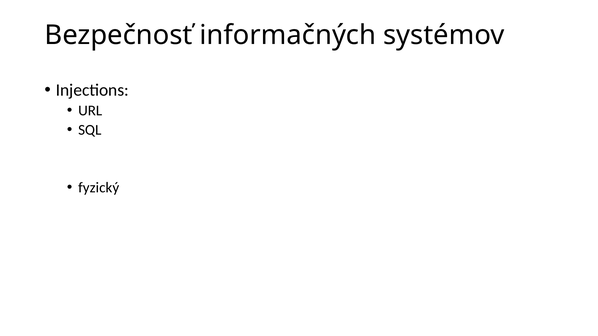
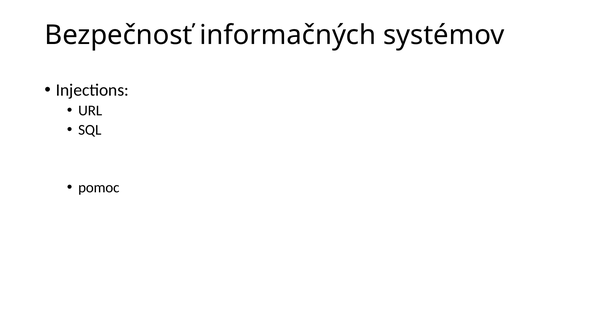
fyzický: fyzický -> pomoc (99, 188)
